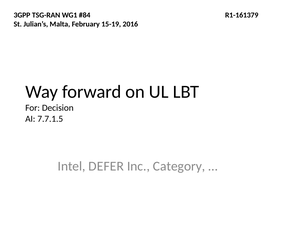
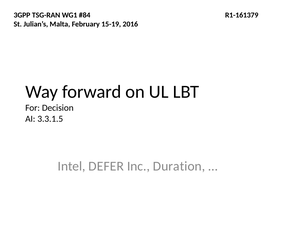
7.7.1.5: 7.7.1.5 -> 3.3.1.5 (50, 119)
Category: Category -> Duration (179, 167)
